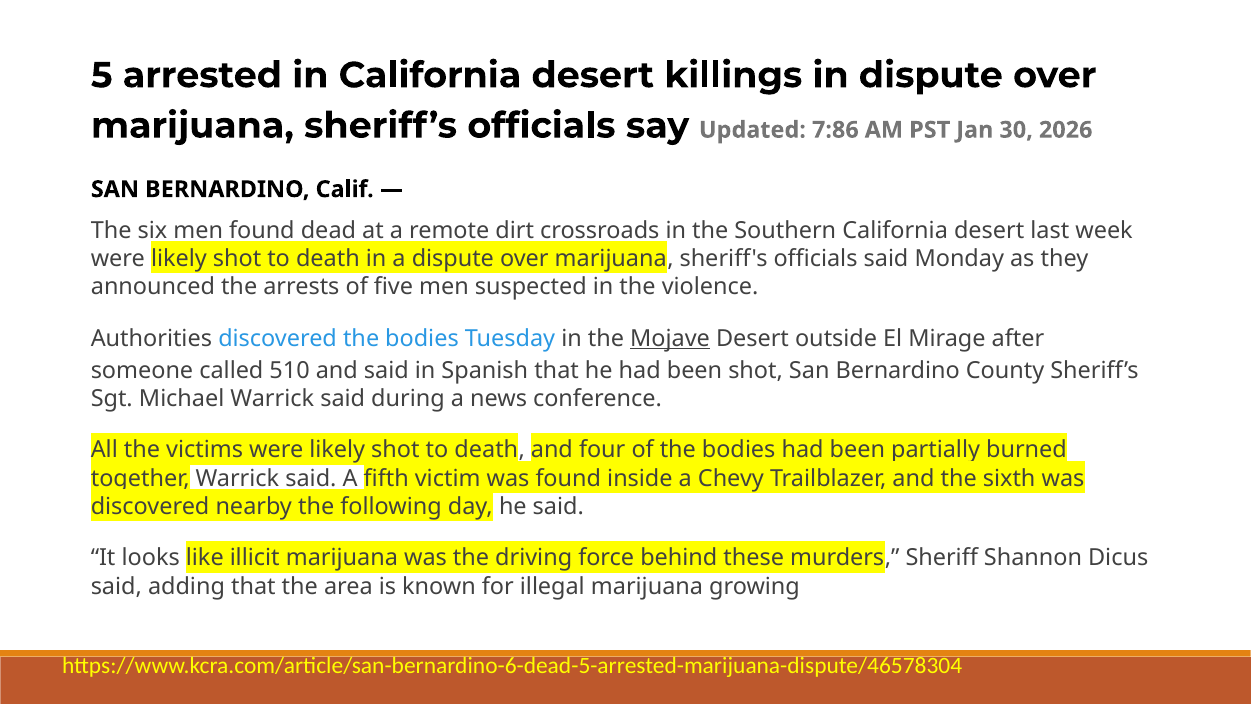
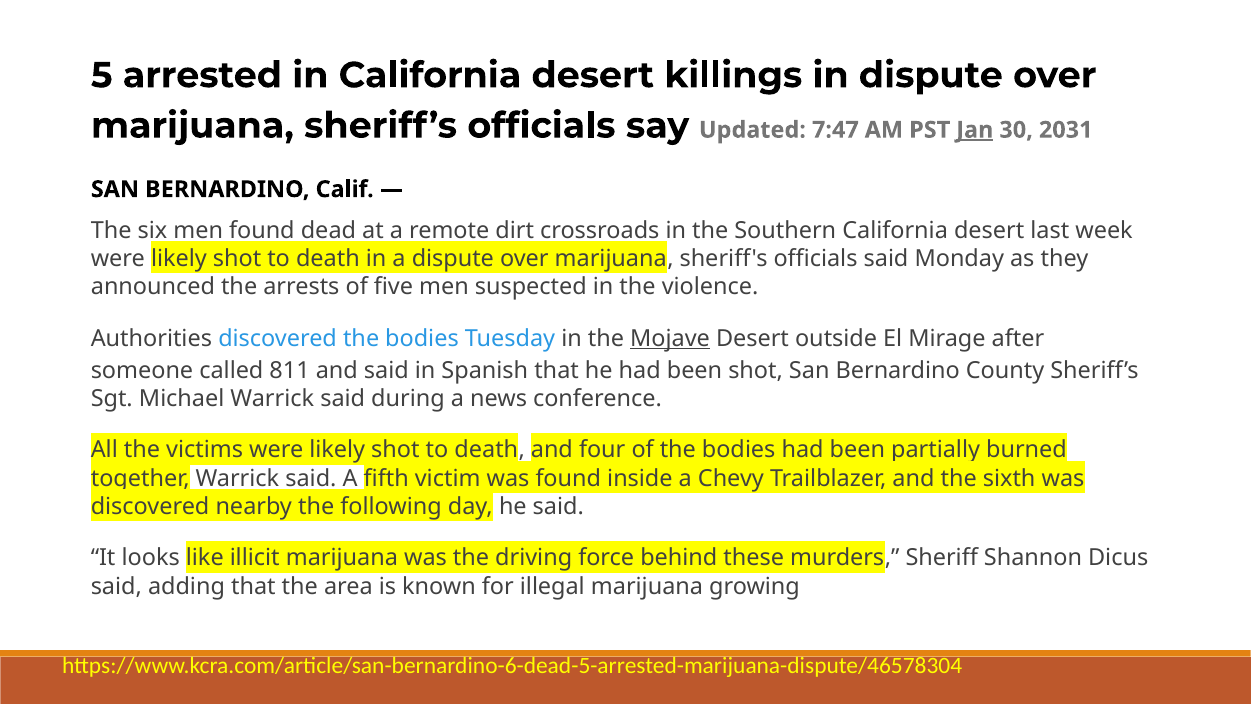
7:86: 7:86 -> 7:47 (835, 130)
Jan underline: none -> present (975, 130)
2026: 2026 -> 2031 (1066, 130)
510: 510 -> 811 (290, 370)
